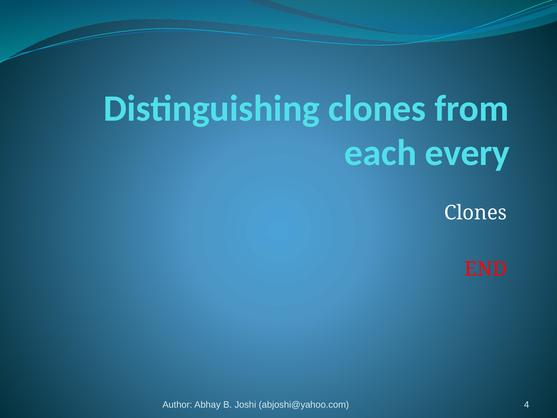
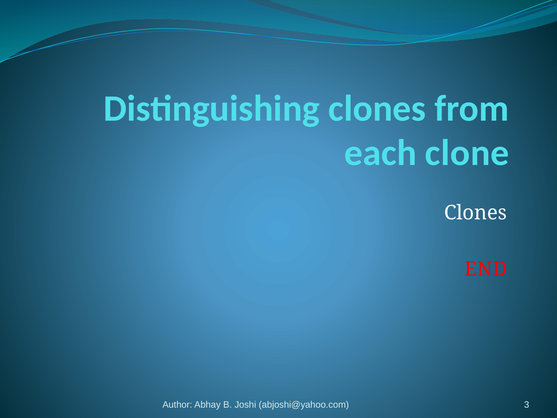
every: every -> clone (467, 153)
4: 4 -> 3 (527, 404)
